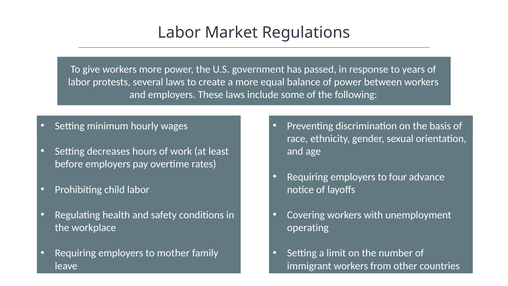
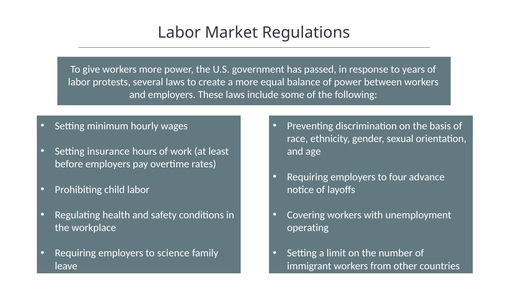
decreases: decreases -> insurance (108, 151)
mother: mother -> science (173, 253)
